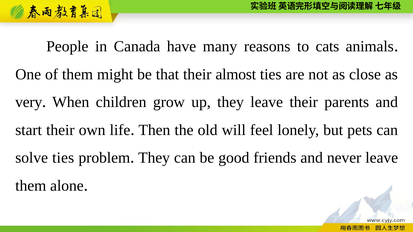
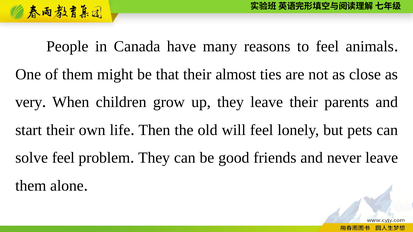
to cats: cats -> feel (327, 47)
solve ties: ties -> feel (63, 158)
